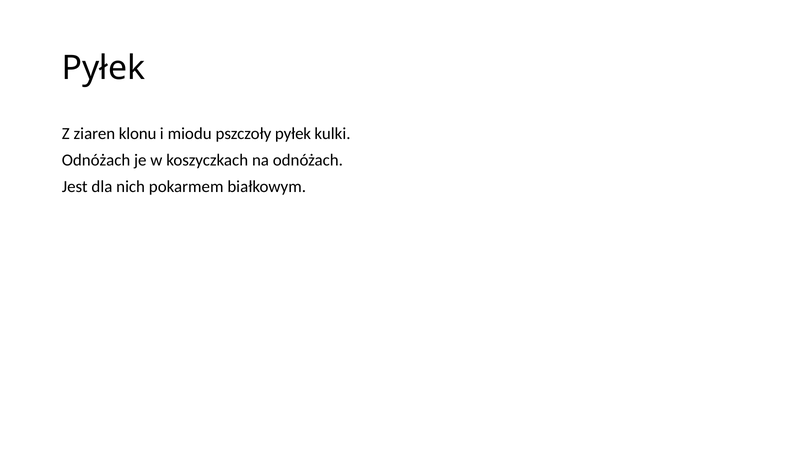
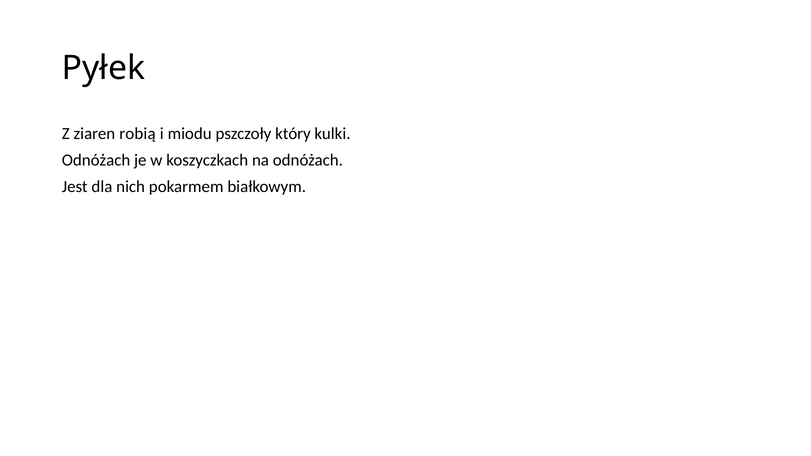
klonu: klonu -> robią (137, 134)
pszczoły pyłek: pyłek -> który (293, 134)
